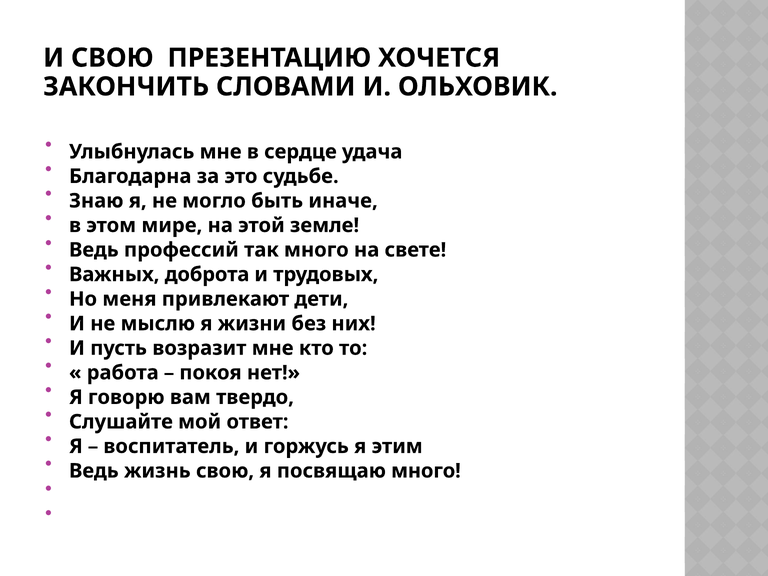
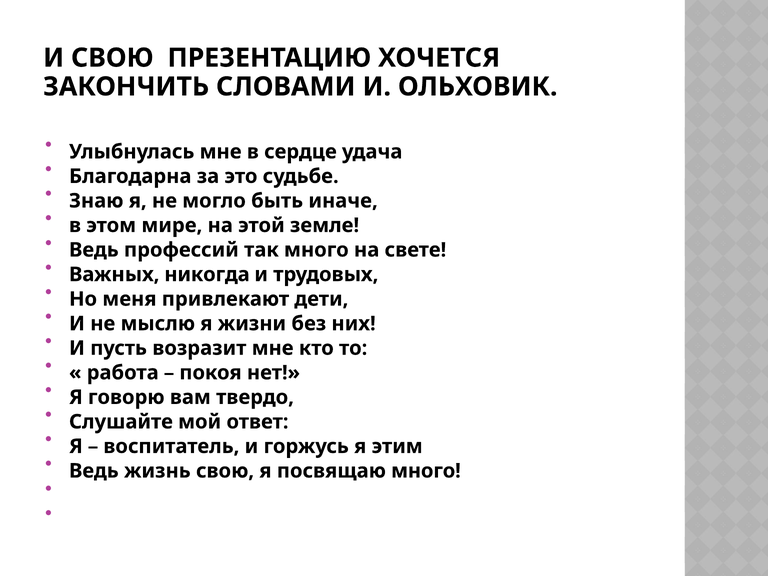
доброта: доброта -> никогда (207, 274)
